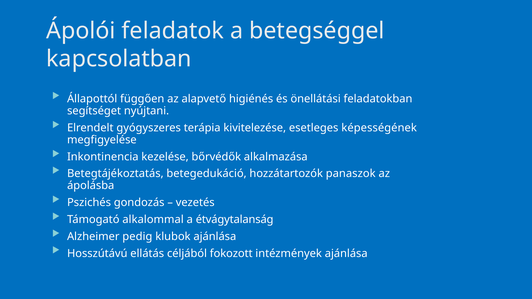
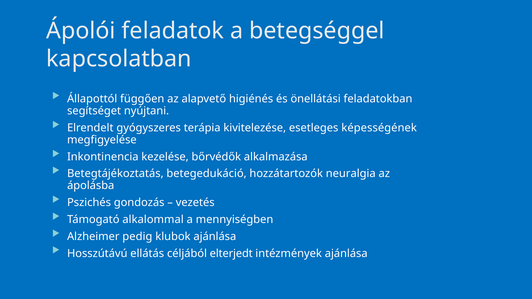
panaszok: panaszok -> neuralgia (351, 174)
étvágytalanság: étvágytalanság -> mennyiségben (235, 220)
fokozott: fokozott -> elterjedt (231, 254)
